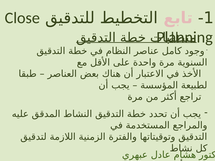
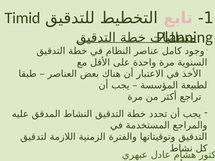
Close: Close -> Timid (22, 18)
